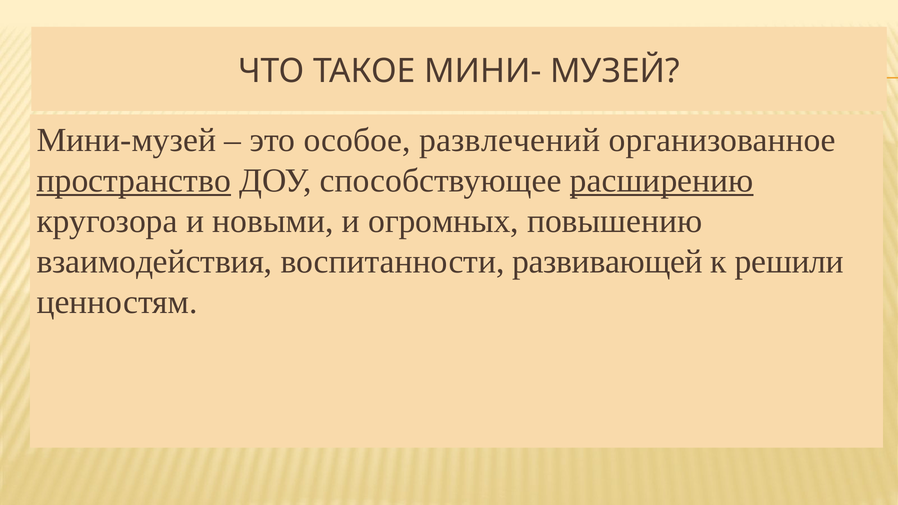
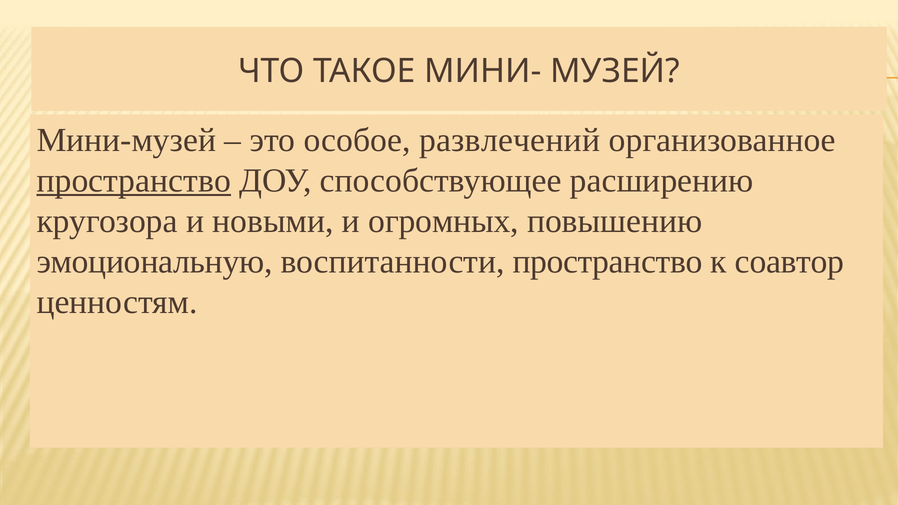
расширению underline: present -> none (662, 181)
взаимодействия: взаимодействия -> эмоциональную (155, 262)
воспитанности развивающей: развивающей -> пространство (608, 262)
решили: решили -> соавтор (789, 262)
